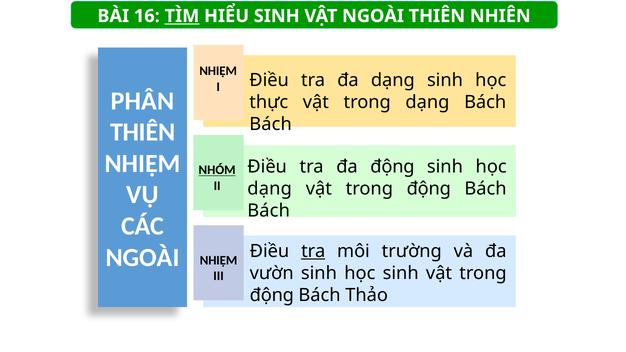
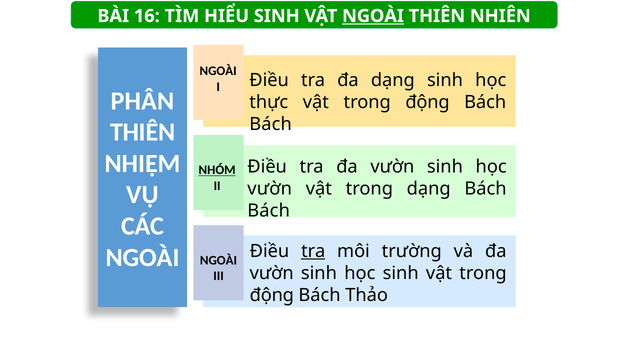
TÌM underline: present -> none (182, 16)
NGOÀI underline: none -> present (373, 16)
NHIỆM: NHIỆM -> NGOÀI (218, 71)
thực vật trong dạng: dạng -> động (428, 102)
tra đa động: động -> vườn (392, 167)
dạng: dạng -> vườn (270, 189)
động: động -> dạng (429, 189)
NHIỆM: NHIỆM -> NGOÀI (219, 260)
